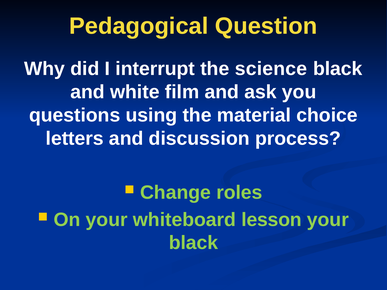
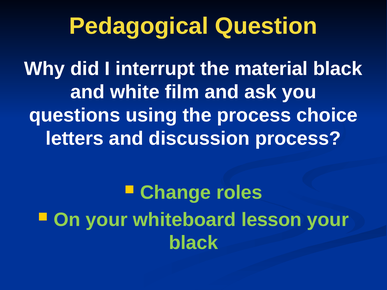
science: science -> material (271, 69)
the material: material -> process (254, 115)
